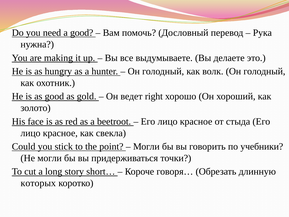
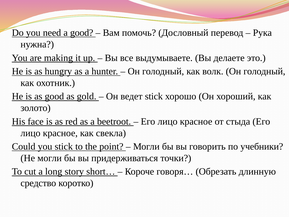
ведет right: right -> stick (154, 96)
которых: которых -> средство (38, 183)
